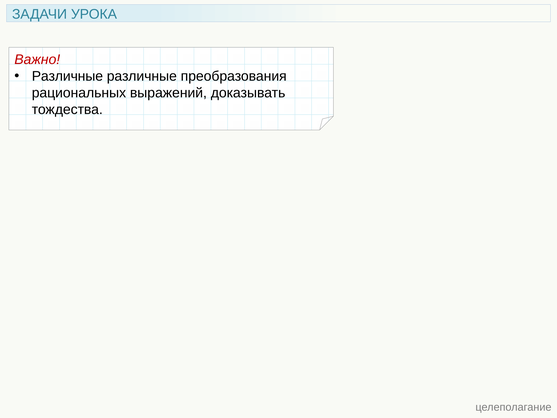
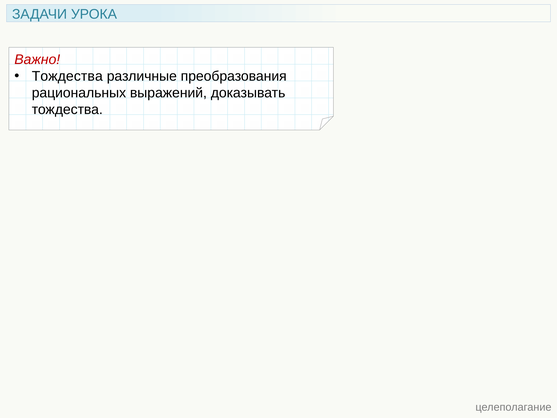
Различные: Различные -> Тождества (67, 76)
